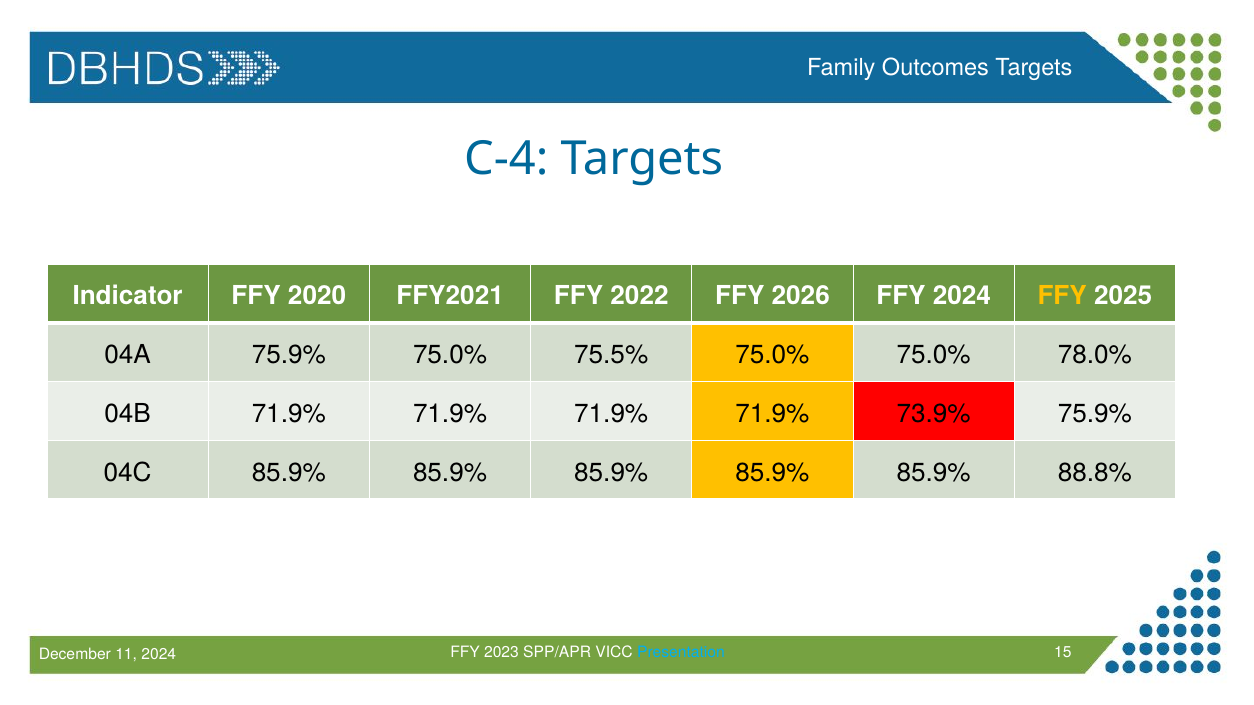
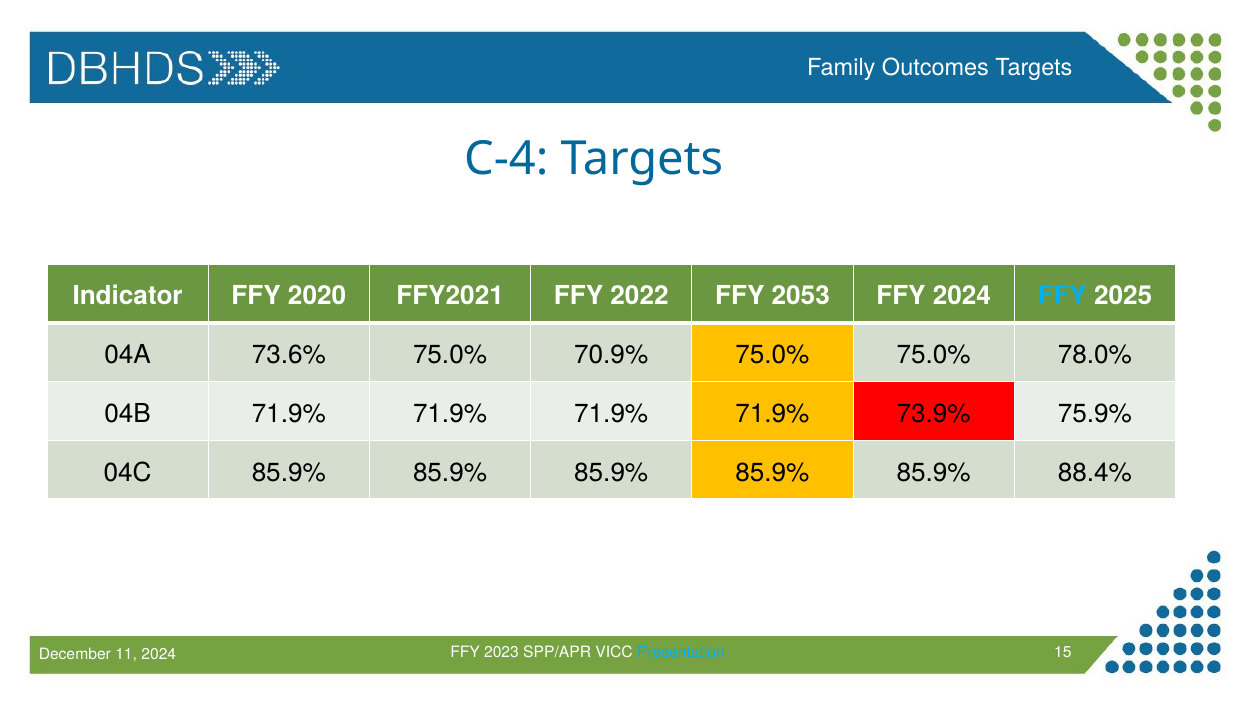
2026: 2026 -> 2053 (801, 296)
FFY colour: yellow -> light blue (1062, 296)
04A 75.9%: 75.9% -> 73.6% (289, 355)
75.5%: 75.5% -> 70.9% (611, 355)
88.8%: 88.8% -> 88.4% (1095, 473)
